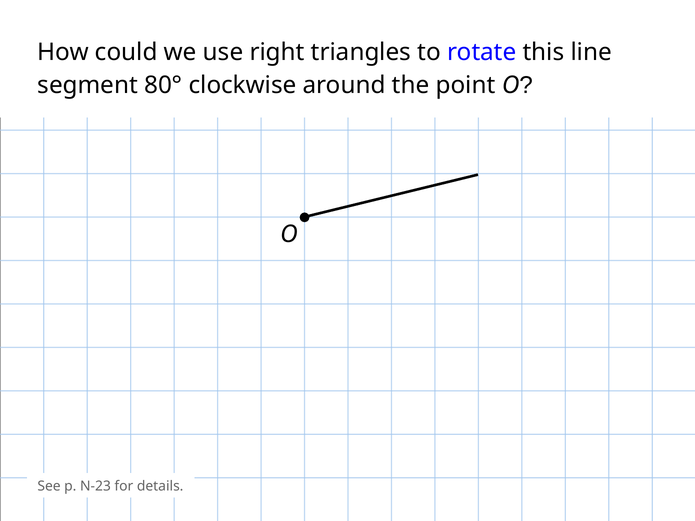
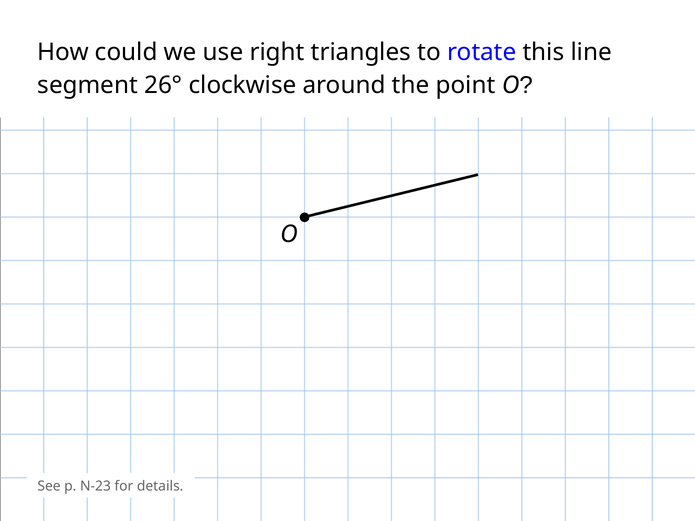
80°: 80° -> 26° (163, 85)
